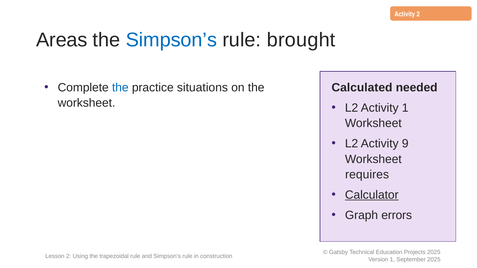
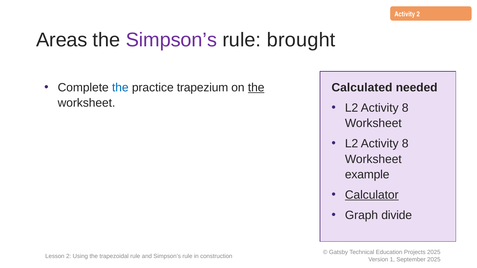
Simpson’s colour: blue -> purple (171, 40)
situations: situations -> trapezium (203, 88)
the underline: none -> present (256, 88)
1: 1 -> 8 (405, 108)
9: 9 -> 8 (405, 144)
requires: requires -> example (367, 175)
errors: errors -> divide (397, 216)
